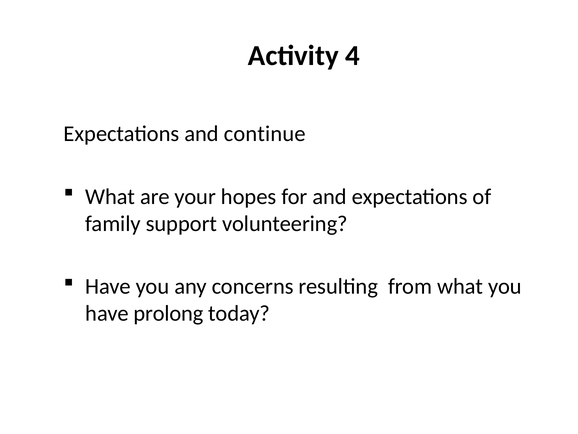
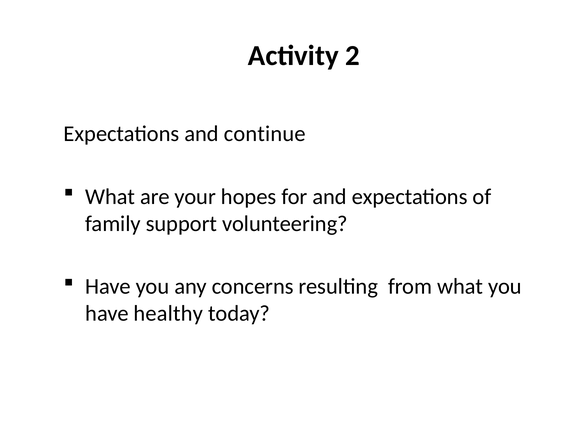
4: 4 -> 2 (353, 55)
prolong: prolong -> healthy (168, 313)
